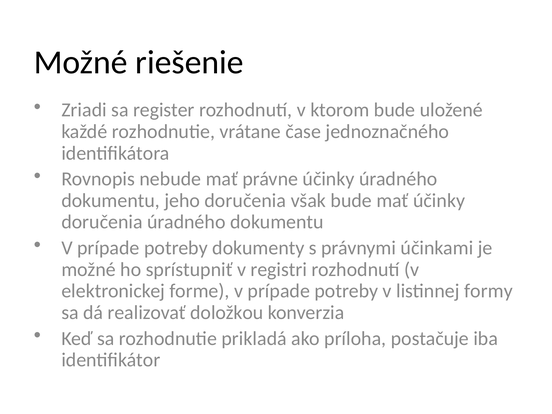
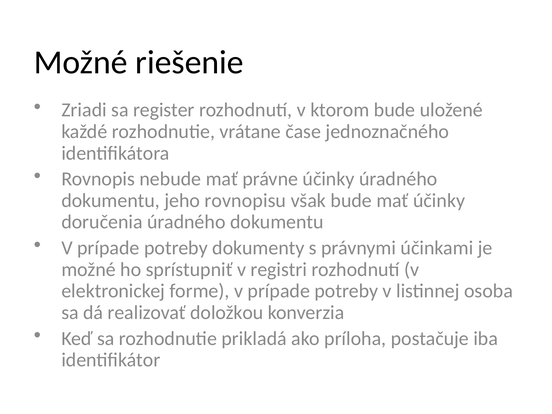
jeho doručenia: doručenia -> rovnopisu (245, 201)
formy: formy -> osoba (489, 291)
